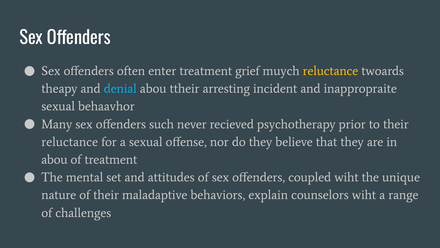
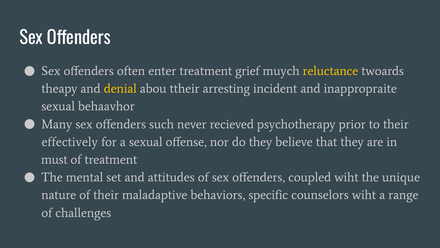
denial colour: light blue -> yellow (120, 88)
reluctance: reluctance -> effectively (70, 142)
abou: abou -> must (54, 159)
explain: explain -> specific (268, 195)
